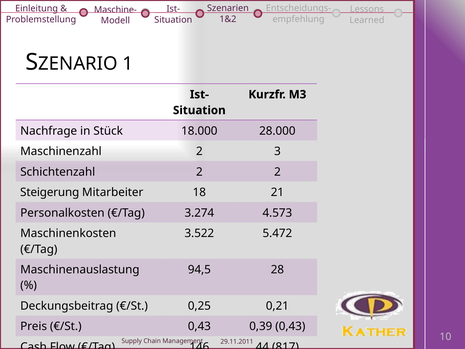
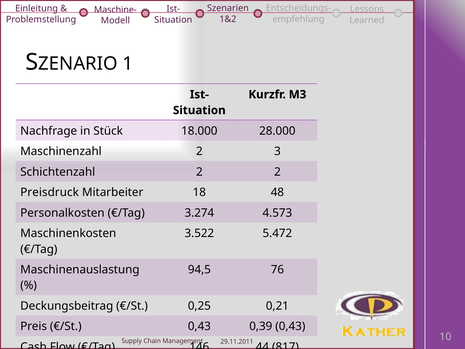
Steigerung: Steigerung -> Preisdruck (50, 192)
21: 21 -> 48 (277, 192)
28: 28 -> 76 (277, 269)
